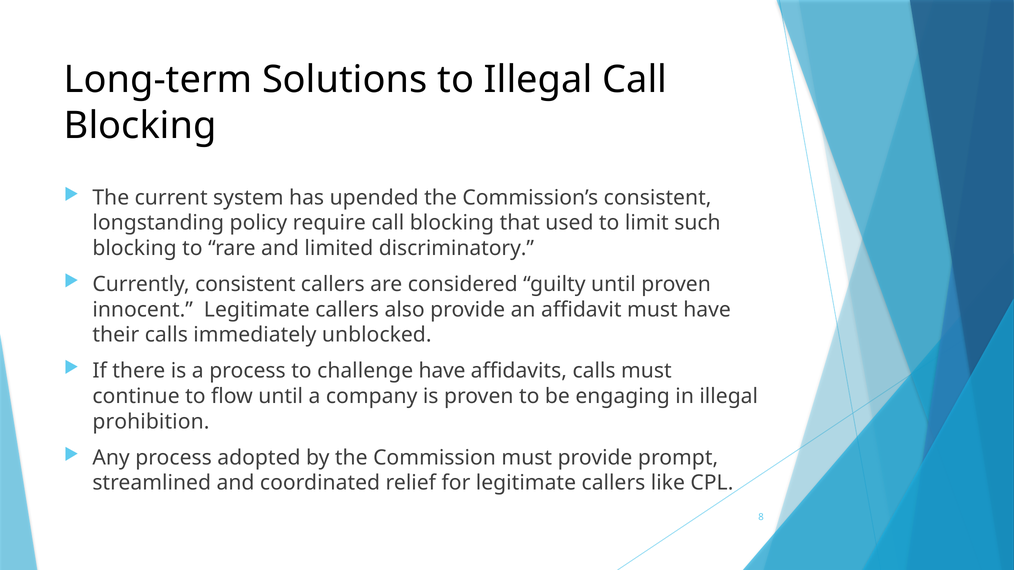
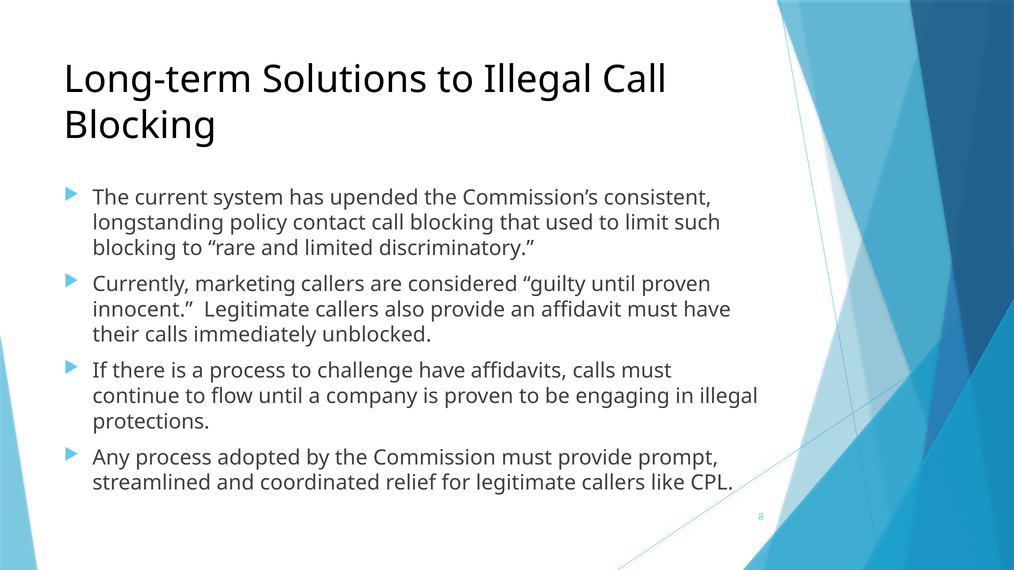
require: require -> contact (329, 223)
Currently consistent: consistent -> marketing (245, 284)
prohibition: prohibition -> protections (151, 422)
